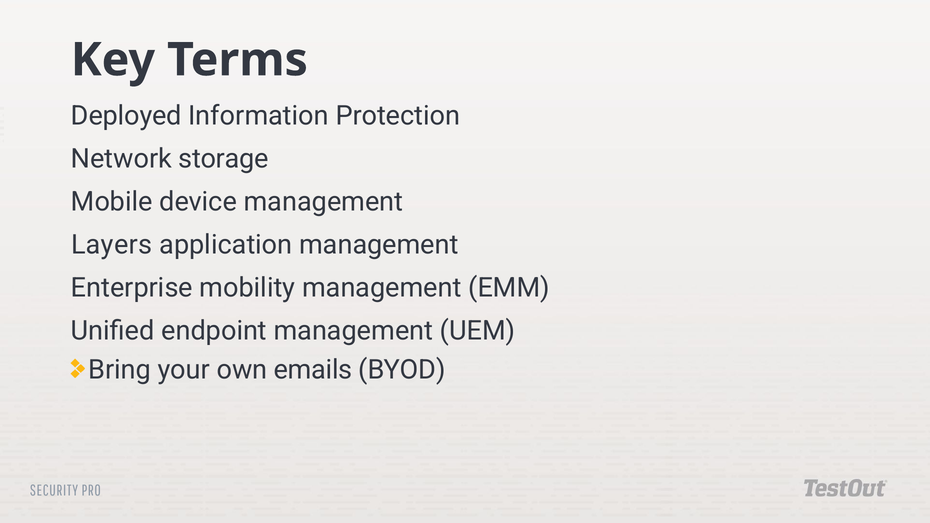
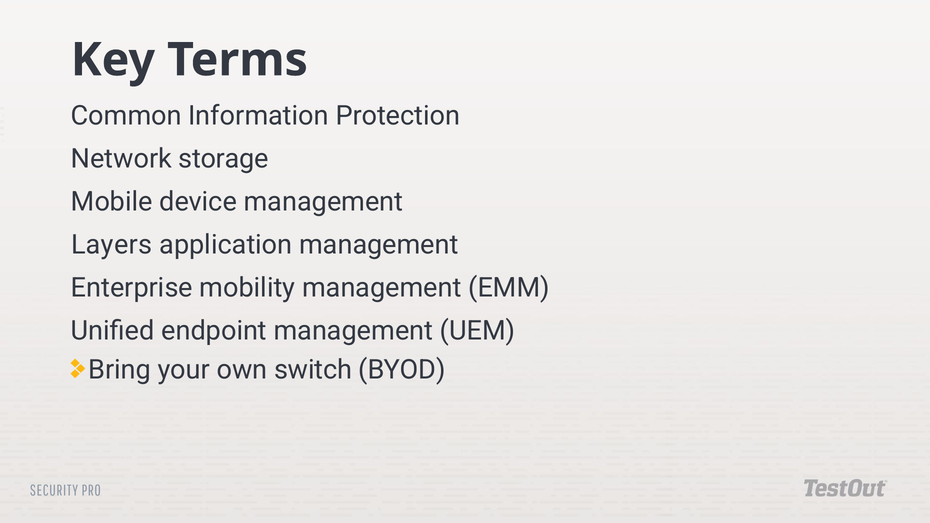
Deployed: Deployed -> Common (126, 116)
emails: emails -> switch (313, 370)
